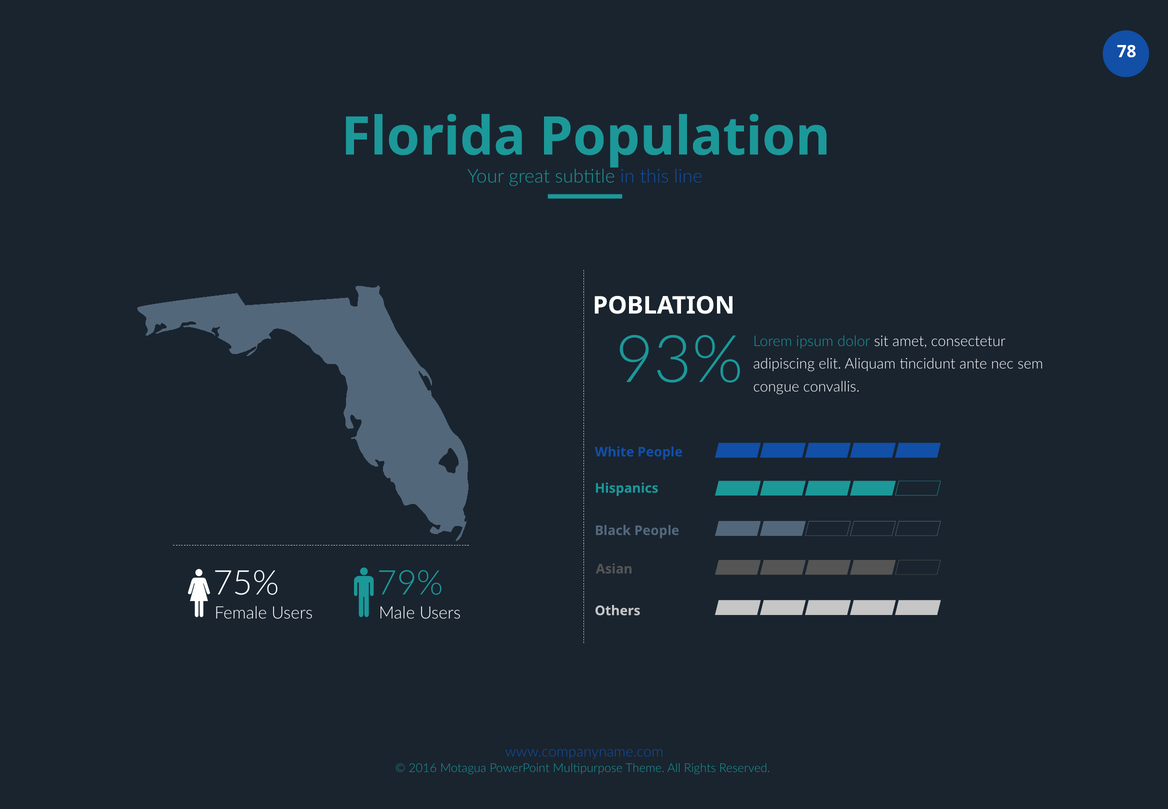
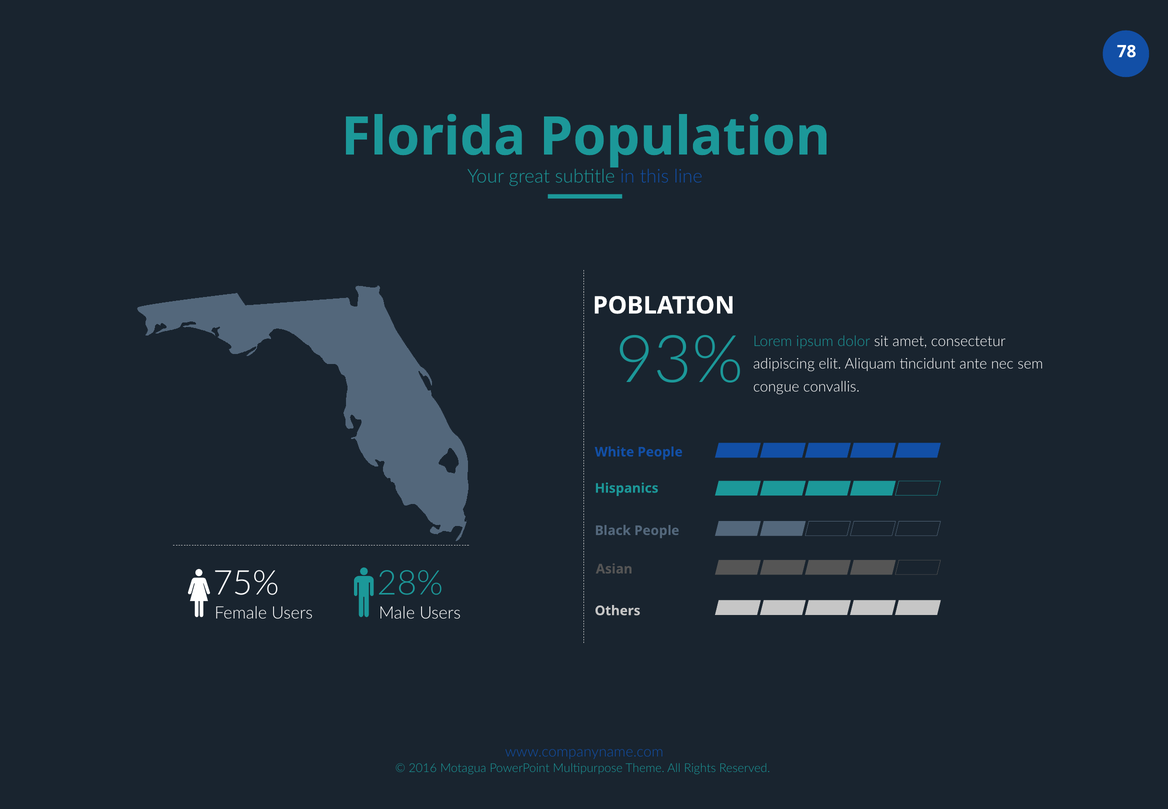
79%: 79% -> 28% (410, 583)
